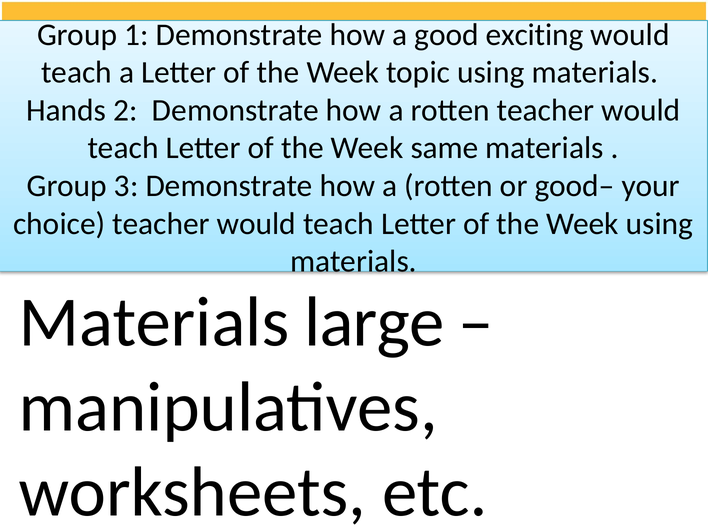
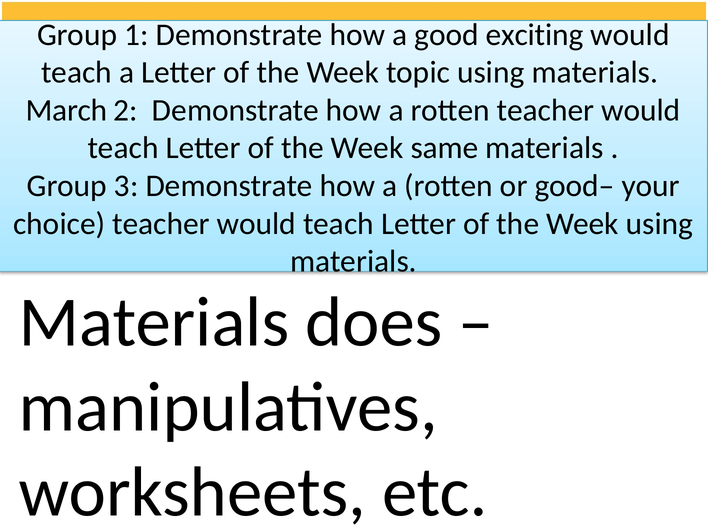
Hands: Hands -> March (66, 110)
large: large -> does (374, 322)
